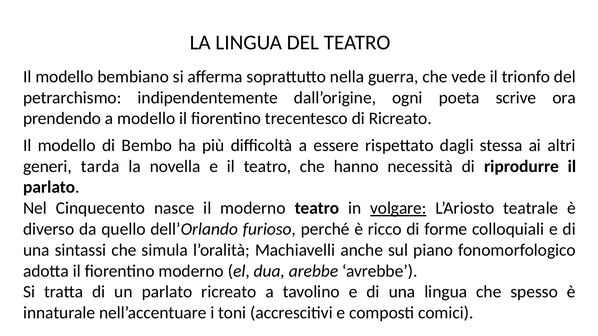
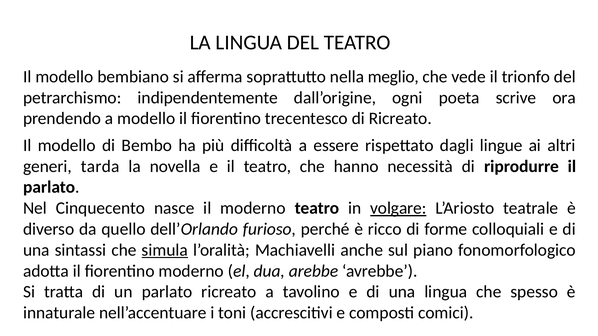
guerra: guerra -> meglio (393, 77)
stessa: stessa -> lingue (501, 146)
simula underline: none -> present (165, 250)
